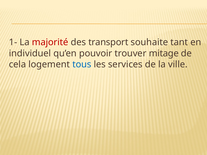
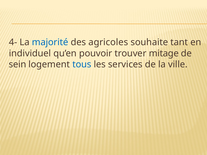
1-: 1- -> 4- (13, 42)
majorité colour: red -> blue (50, 42)
transport: transport -> agricoles (108, 42)
cela: cela -> sein (18, 64)
